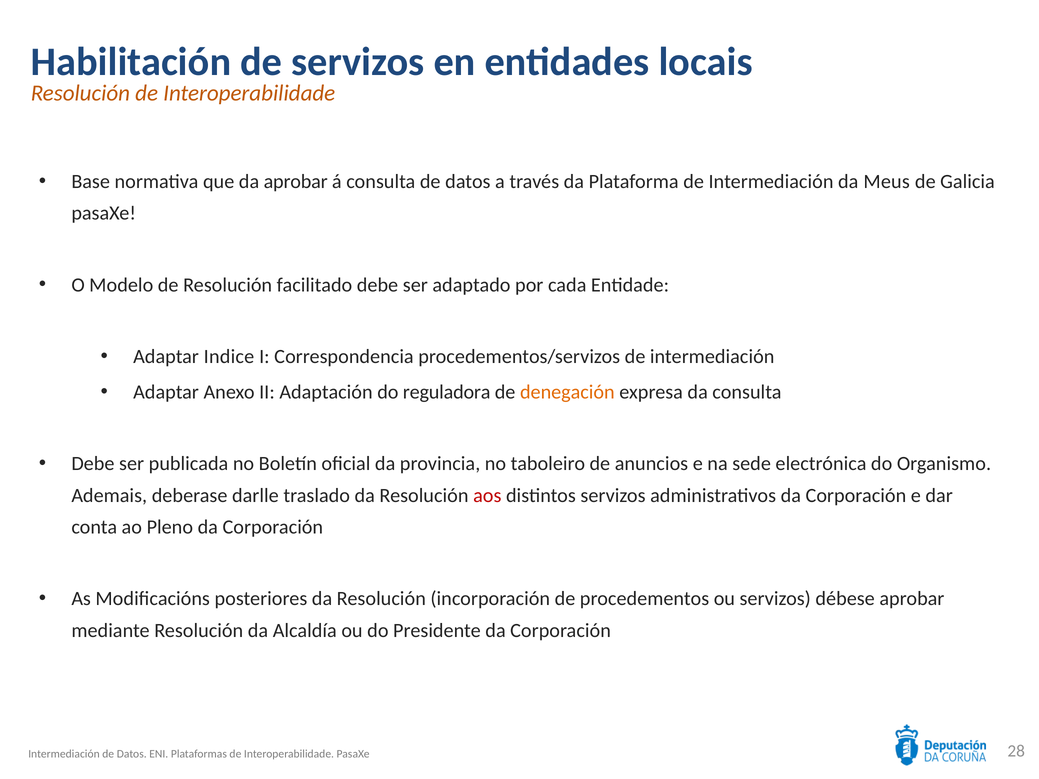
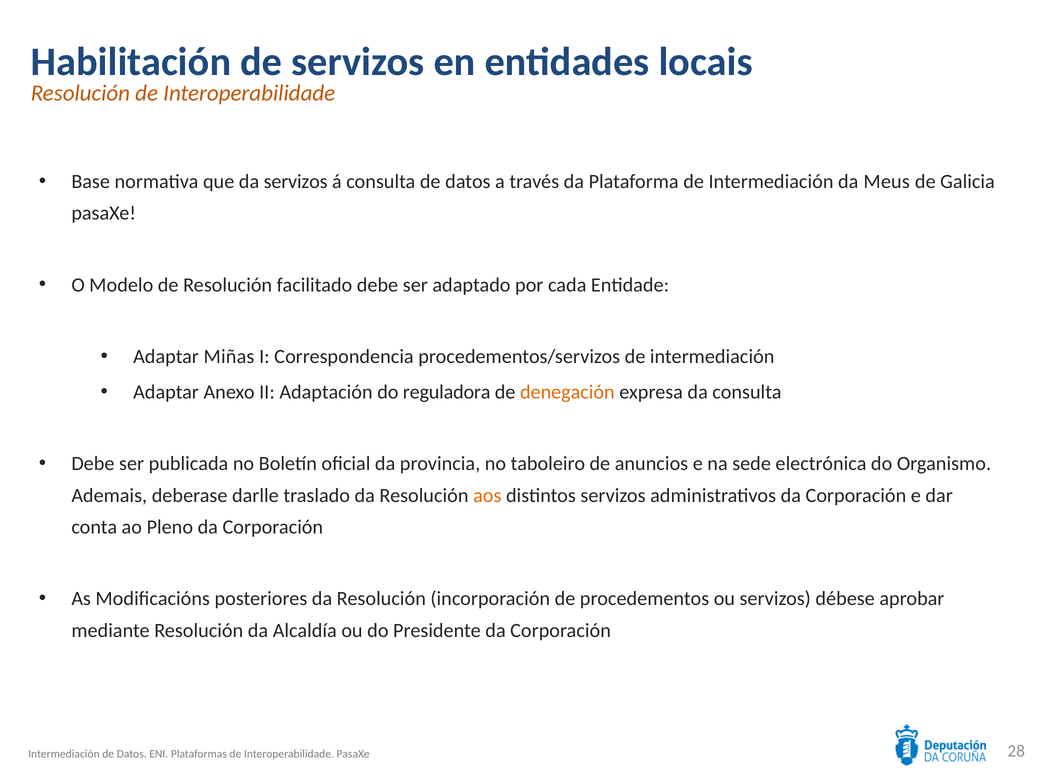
da aprobar: aprobar -> servizos (296, 182)
Indice: Indice -> Miñas (229, 357)
aos colour: red -> orange (487, 496)
